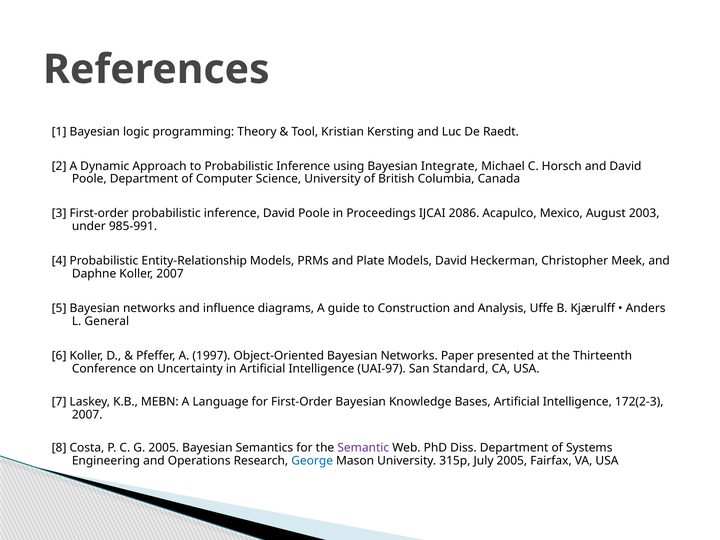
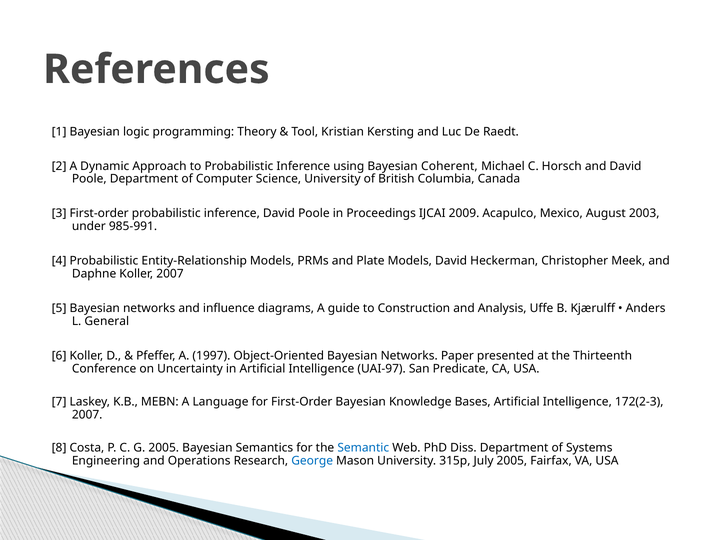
Integrate: Integrate -> Coherent (449, 166)
2086: 2086 -> 2009 (464, 214)
Standard: Standard -> Predicate (461, 369)
Semantic colour: purple -> blue (363, 448)
